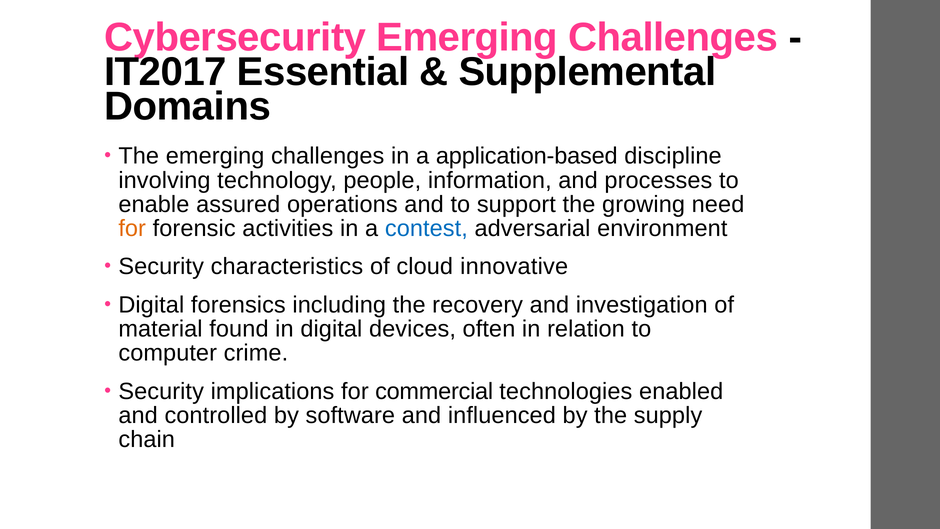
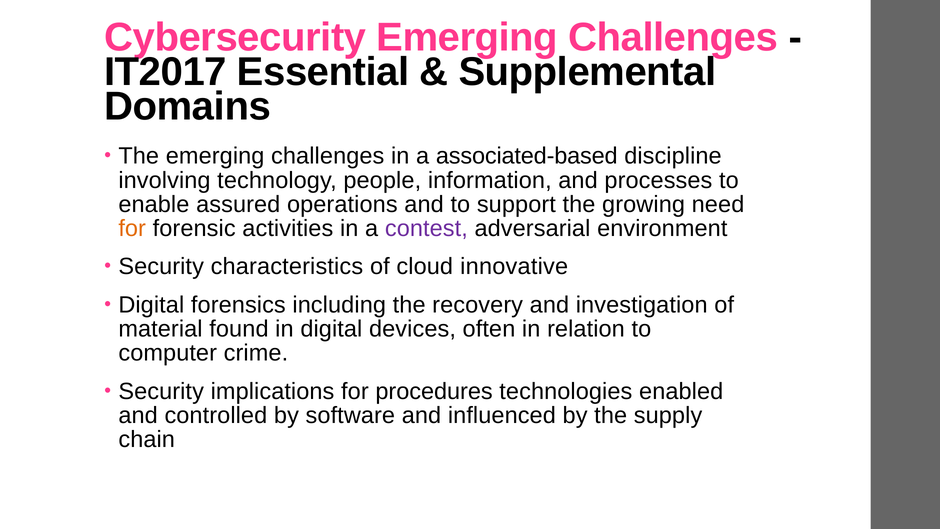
application-based: application-based -> associated-based (527, 156)
contest colour: blue -> purple (426, 228)
commercial: commercial -> procedures (434, 391)
